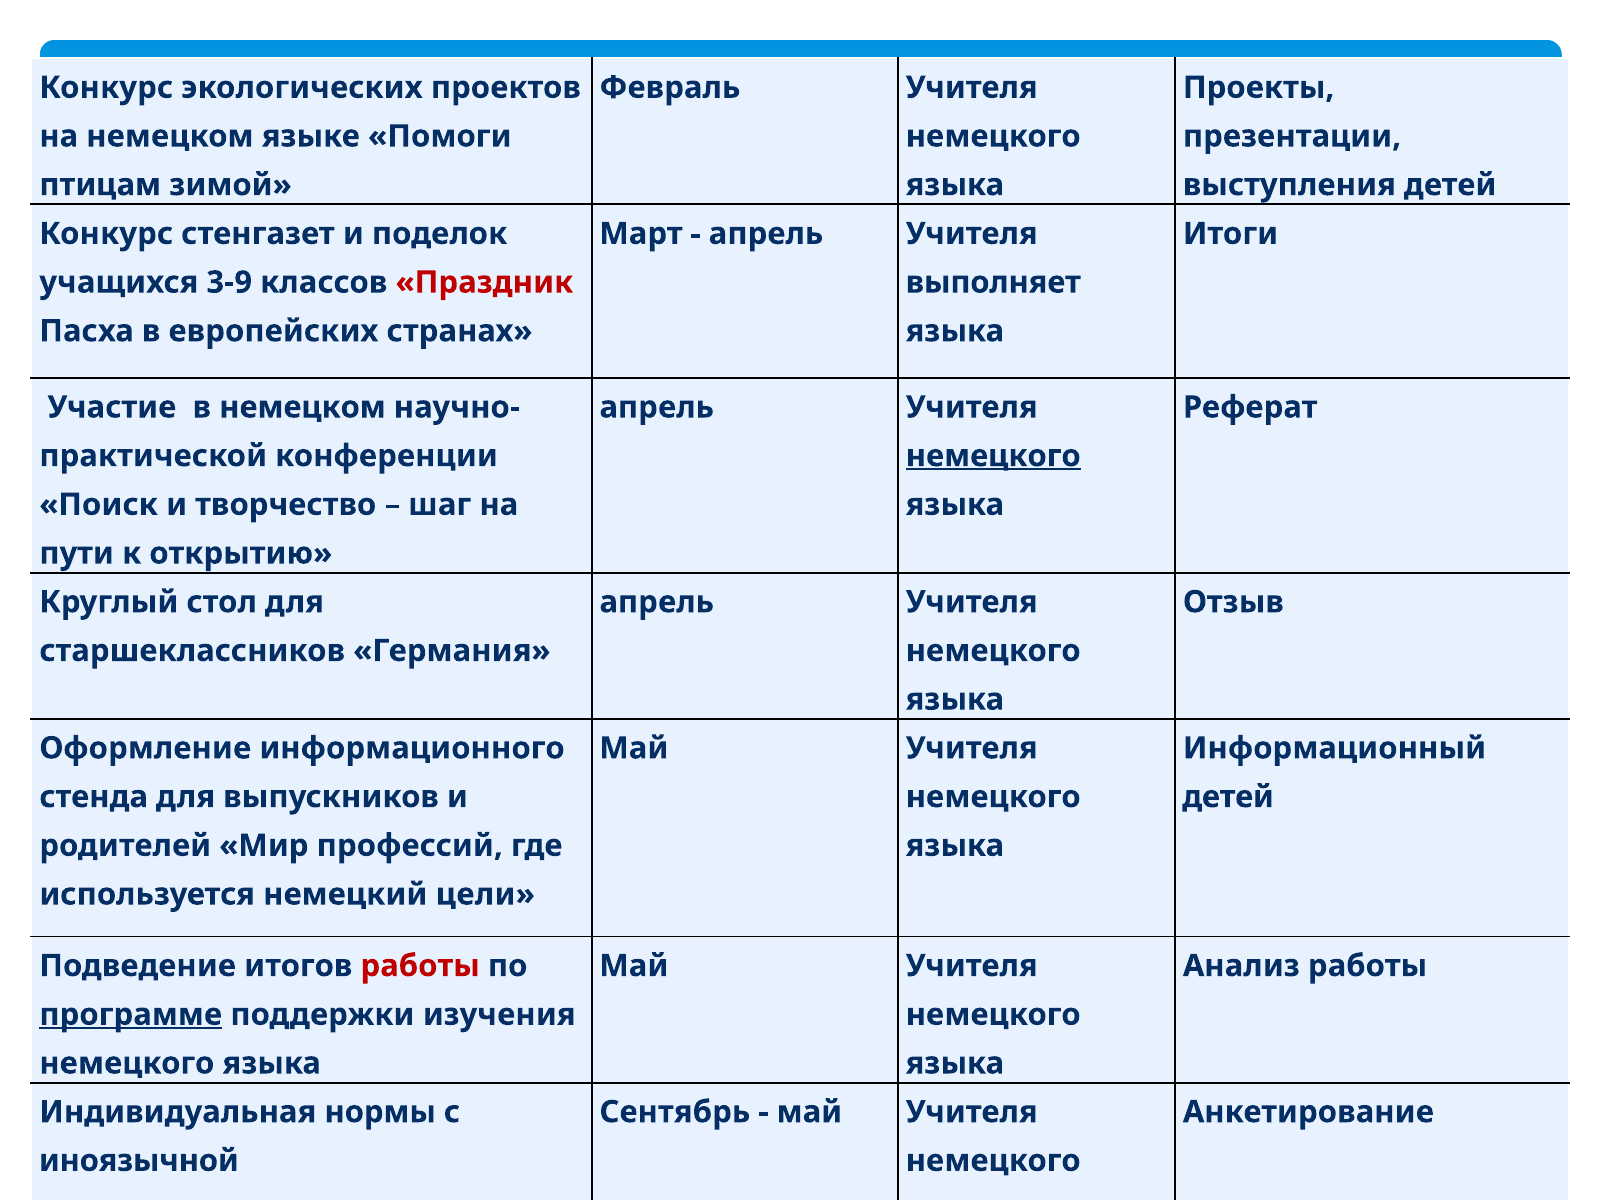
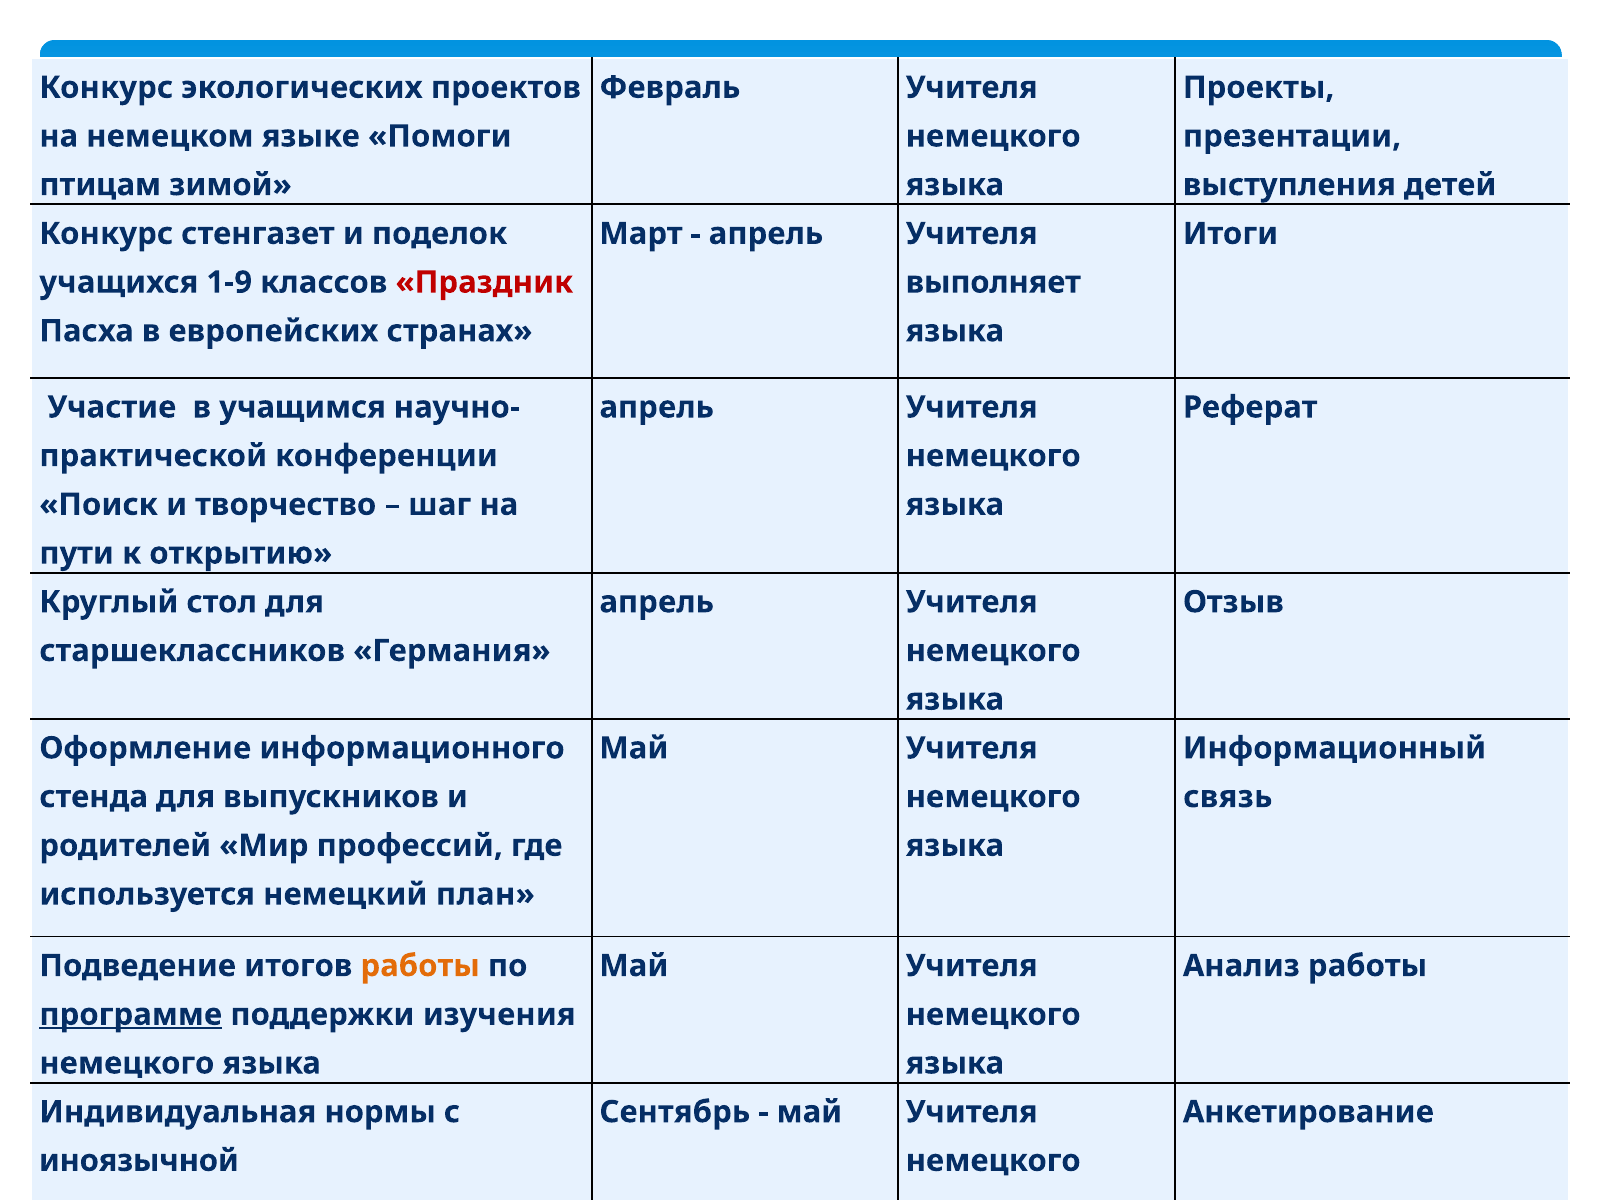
3-9: 3-9 -> 1-9 (229, 282)
в немецком: немецком -> учащимся (303, 407)
немецкого underline: present -> none (993, 456)
детей: детей -> связь (1228, 797)
цели: цели -> план (485, 894)
работы colour: red -> orange (420, 966)
